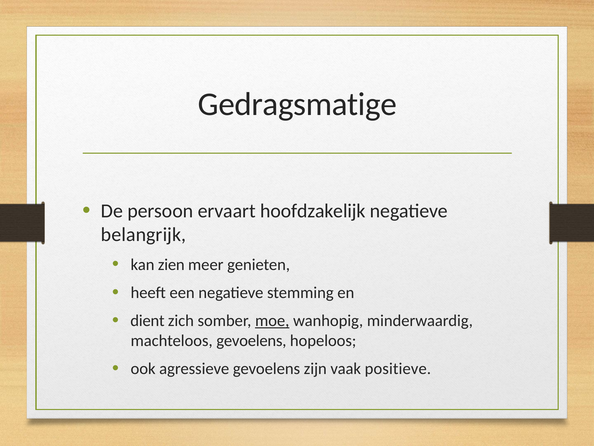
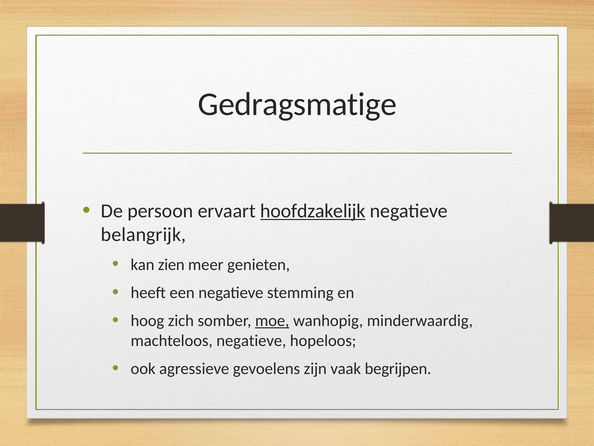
hoofdzakelijk underline: none -> present (313, 211)
dient: dient -> hoog (147, 320)
machteloos gevoelens: gevoelens -> negatieve (251, 340)
positieve: positieve -> begrijpen (398, 368)
